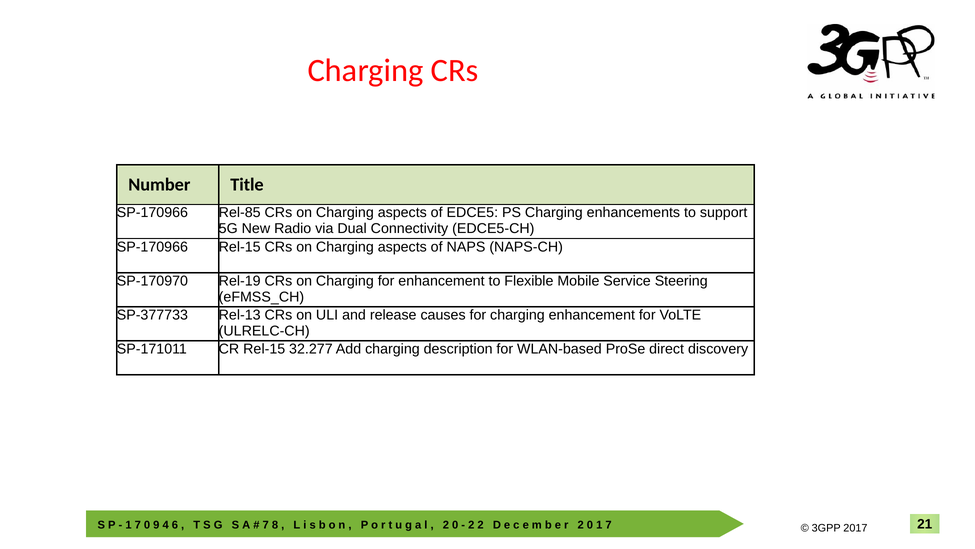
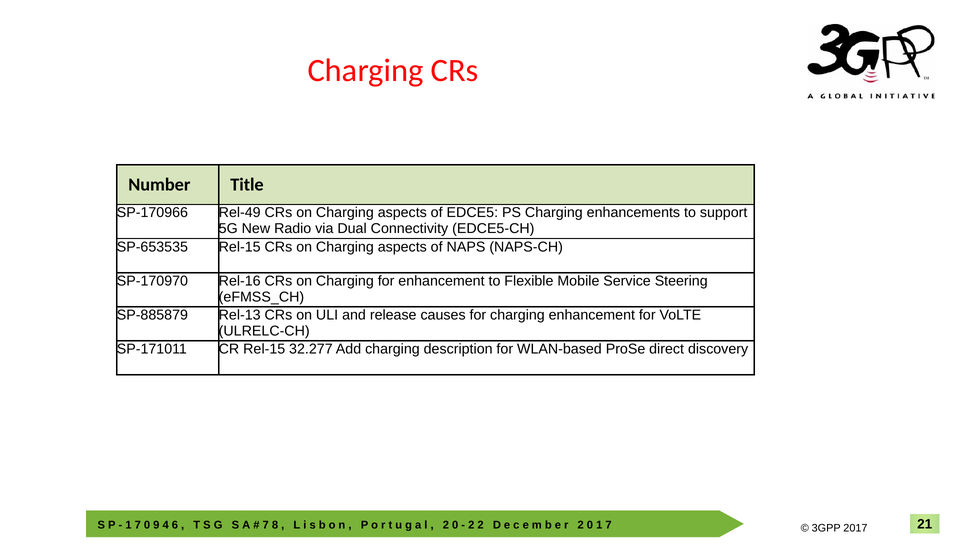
Rel-85: Rel-85 -> Rel-49 (240, 213)
SP-170966: SP-170966 -> SP-653535 (152, 247)
Rel-19: Rel-19 -> Rel-16 (240, 281)
SP-377733: SP-377733 -> SP-885879 (152, 315)
